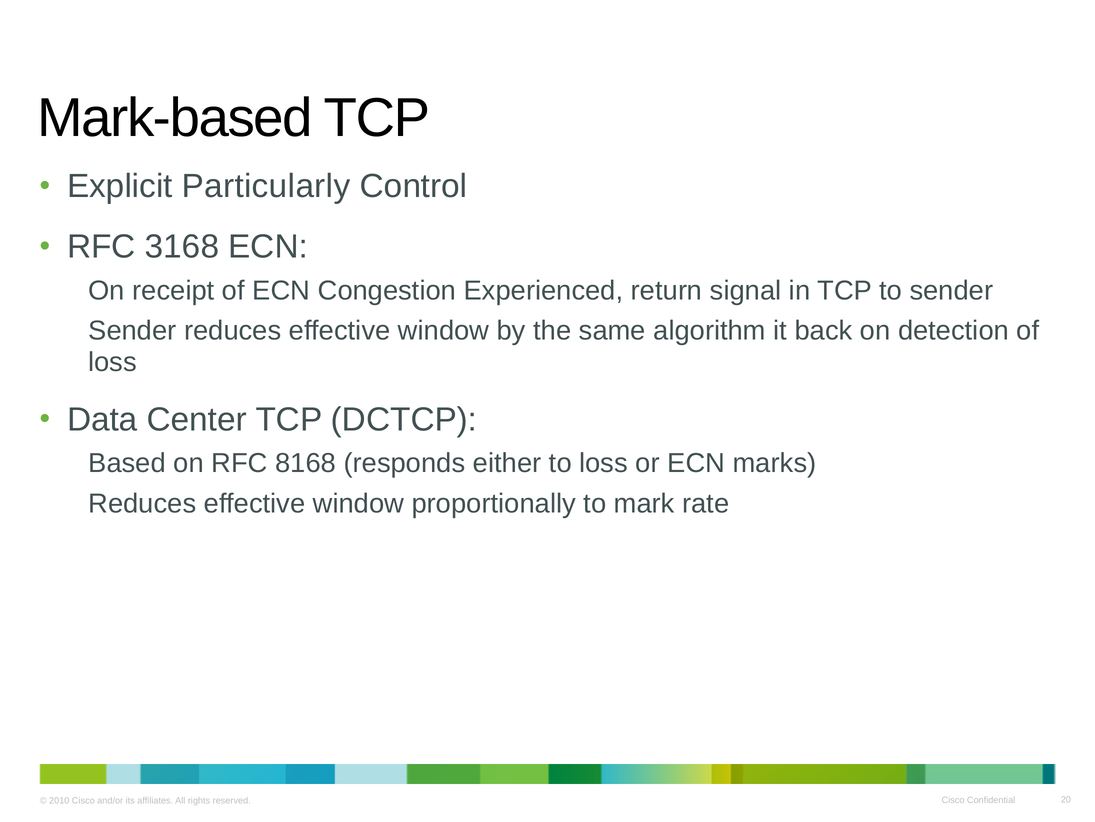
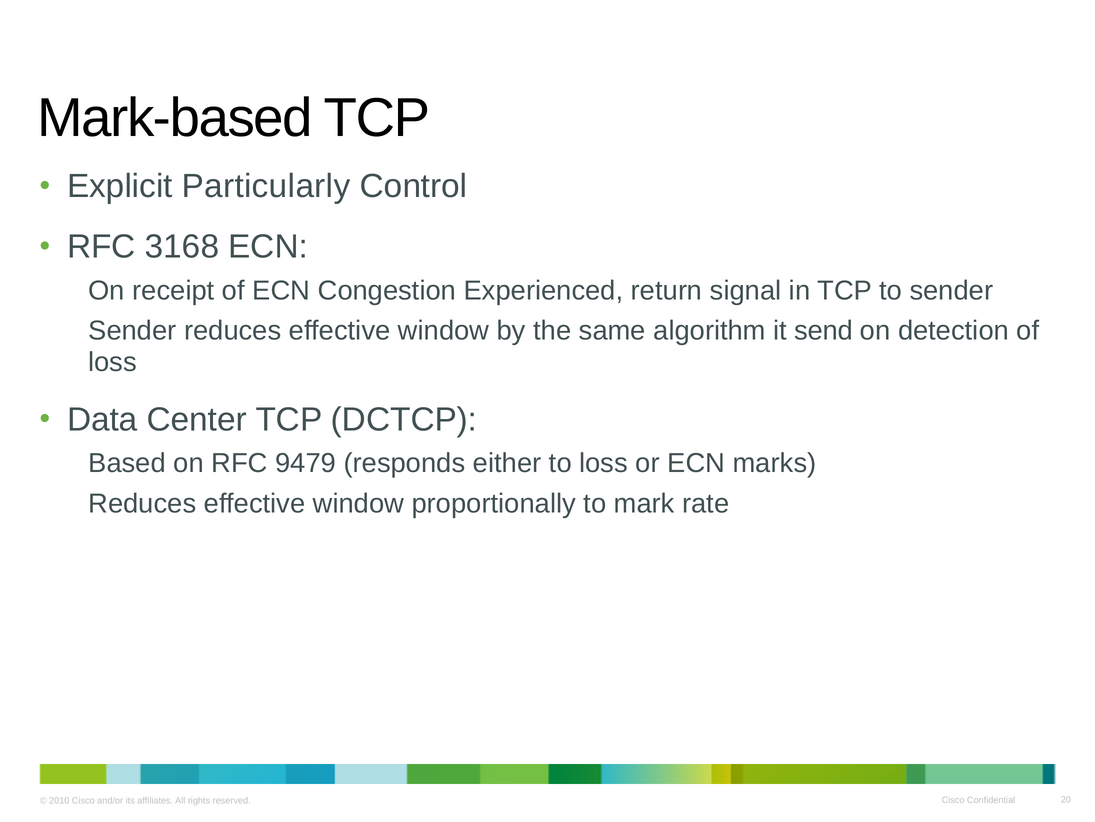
back: back -> send (824, 331)
8168: 8168 -> 9479 (306, 463)
